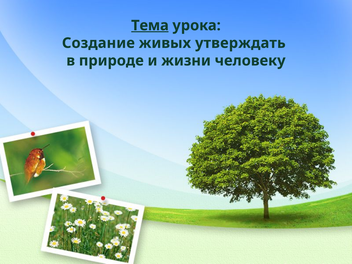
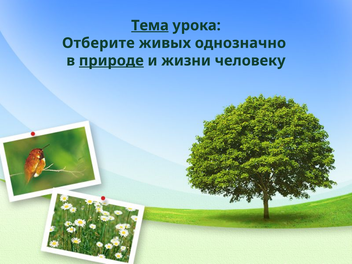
Создание: Создание -> Отберите (98, 43)
утверждать: утверждать -> однозначно (240, 43)
природе underline: none -> present (111, 61)
